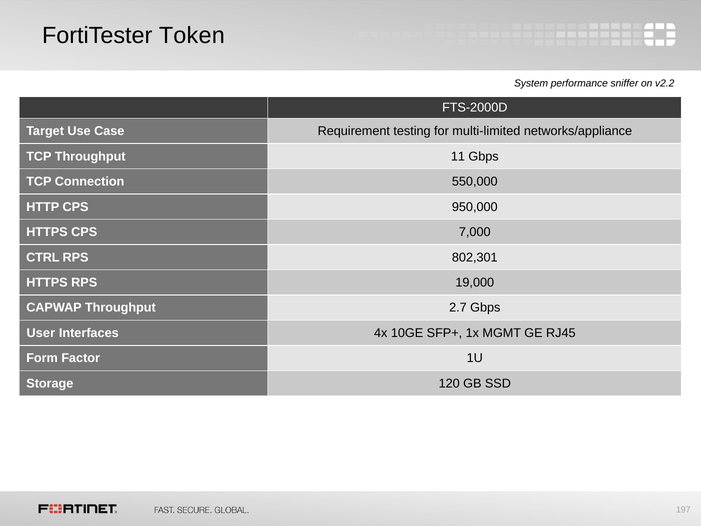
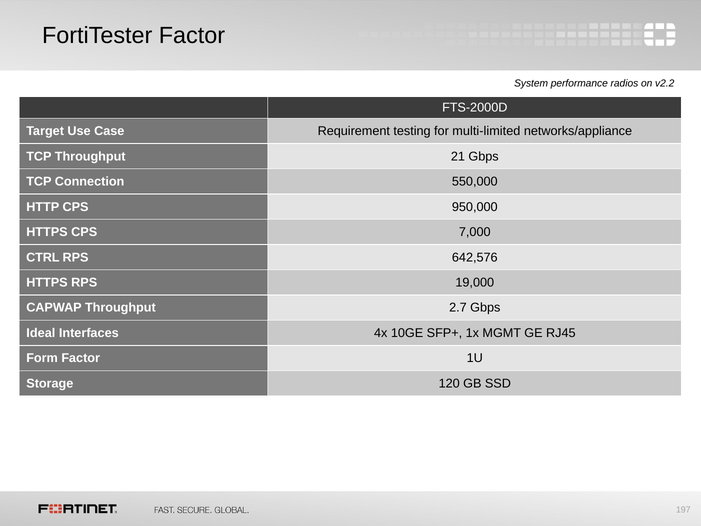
FortiTester Token: Token -> Factor (192, 35)
sniffer: sniffer -> radios (624, 83)
11: 11 -> 21 (458, 156)
802,301: 802,301 -> 642,576 (475, 257)
User: User -> Ideal (41, 333)
